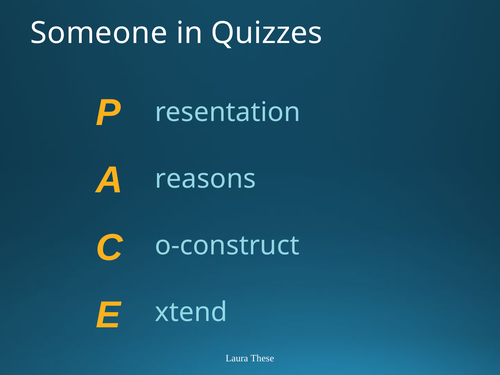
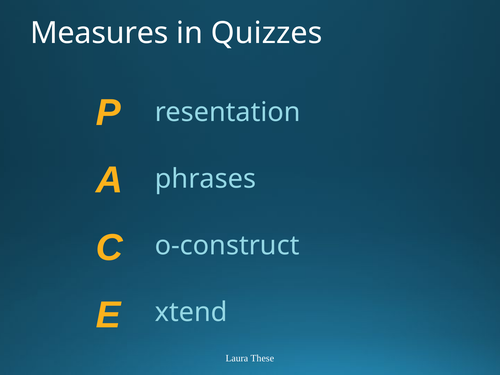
Someone: Someone -> Measures (99, 33)
reasons: reasons -> phrases (206, 179)
